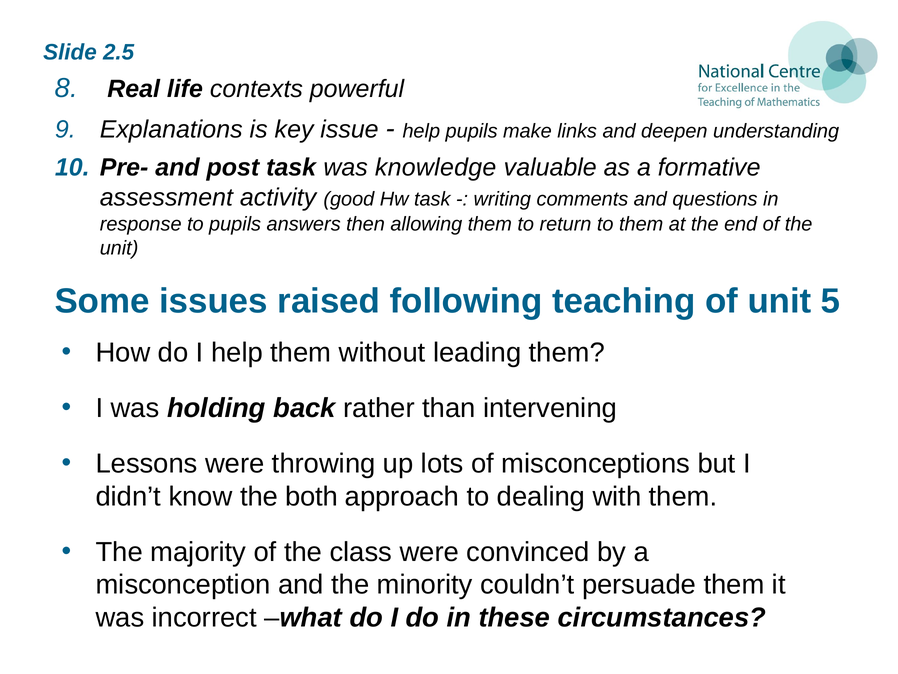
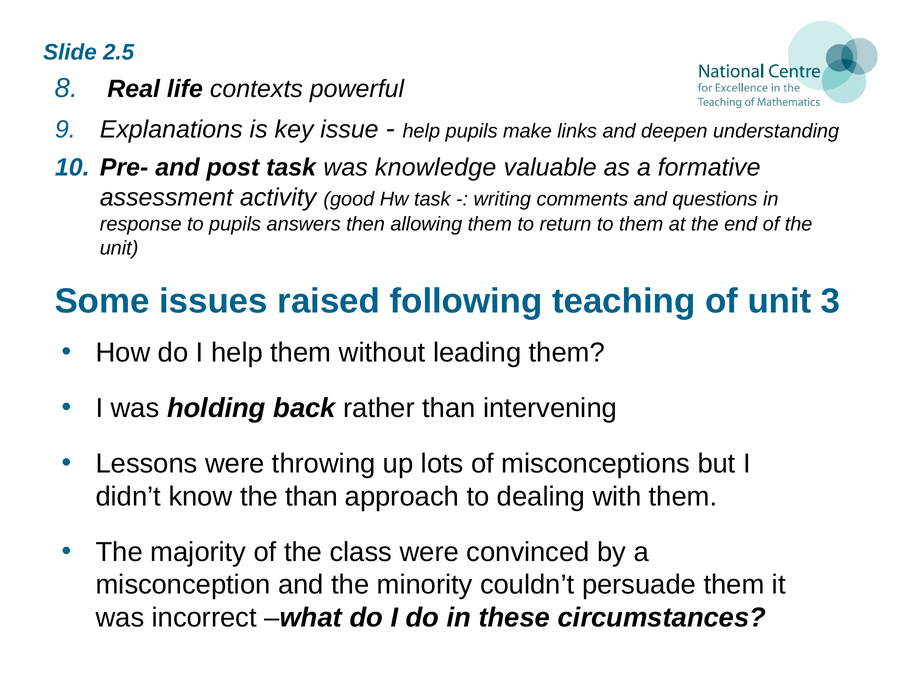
5: 5 -> 3 (831, 301)
the both: both -> than (312, 496)
